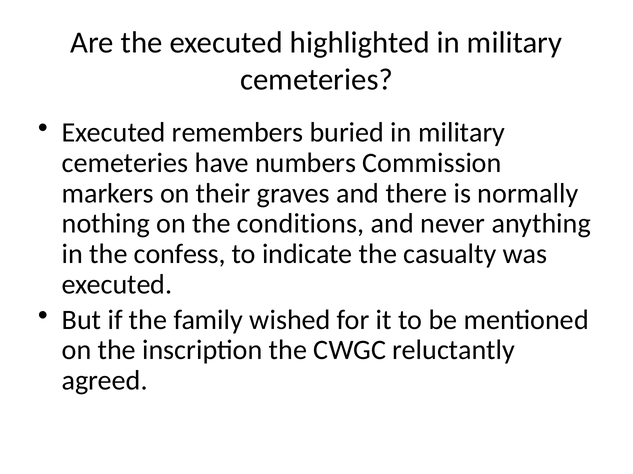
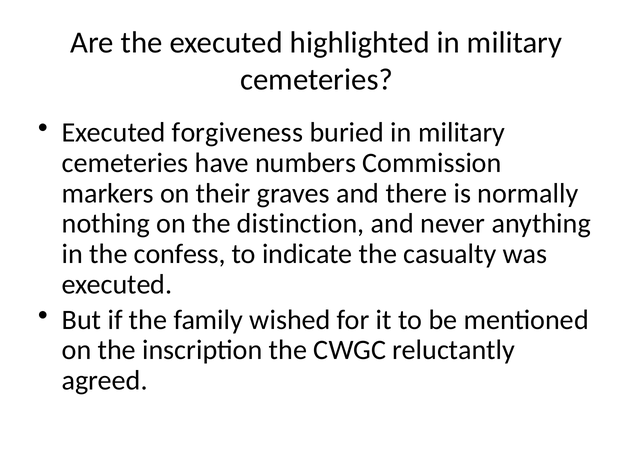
remembers: remembers -> forgiveness (237, 133)
conditions: conditions -> distinction (301, 224)
